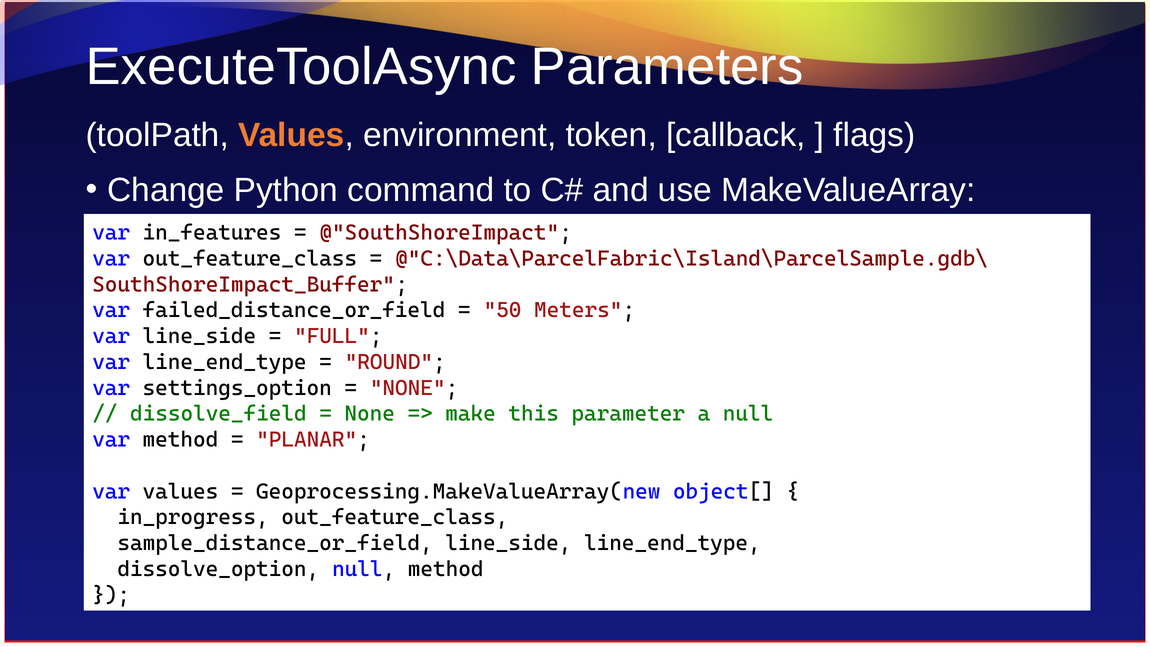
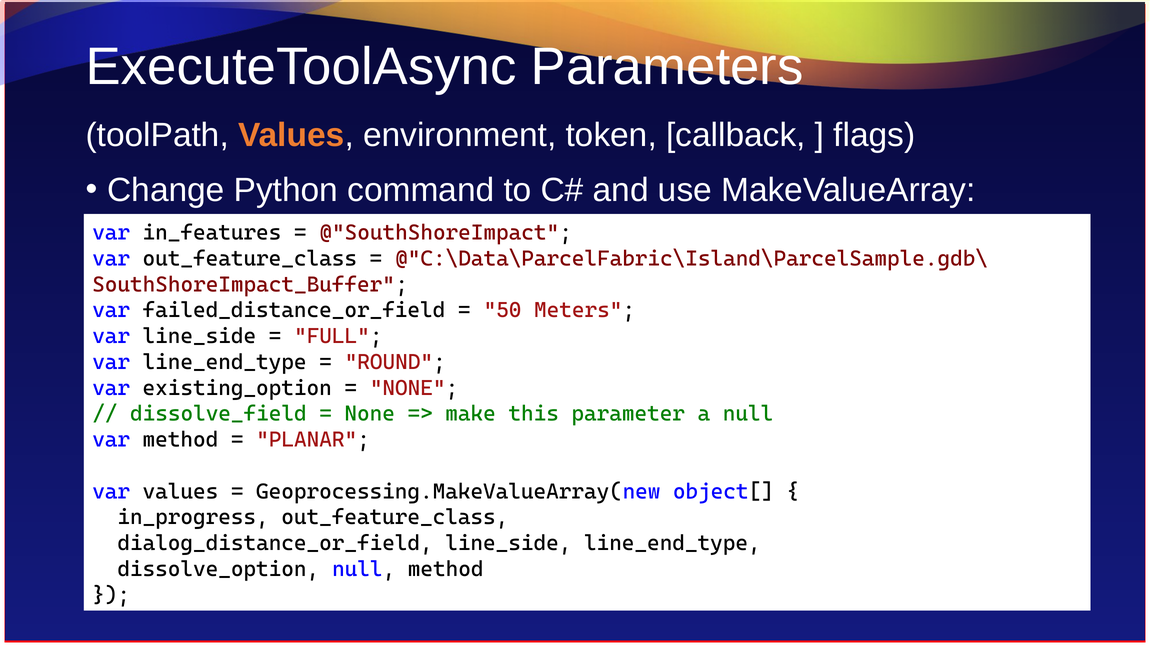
settings_option: settings_option -> existing_option (237, 388)
sample_distance_or_field: sample_distance_or_field -> dialog_distance_or_field (275, 543)
